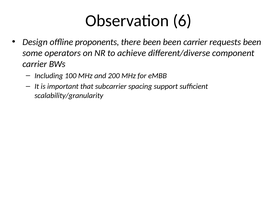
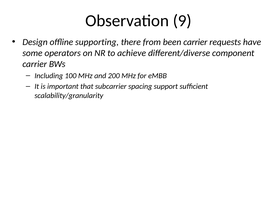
6: 6 -> 9 (182, 21)
proponents: proponents -> supporting (97, 42)
there been: been -> from (152, 42)
requests been: been -> have (252, 42)
